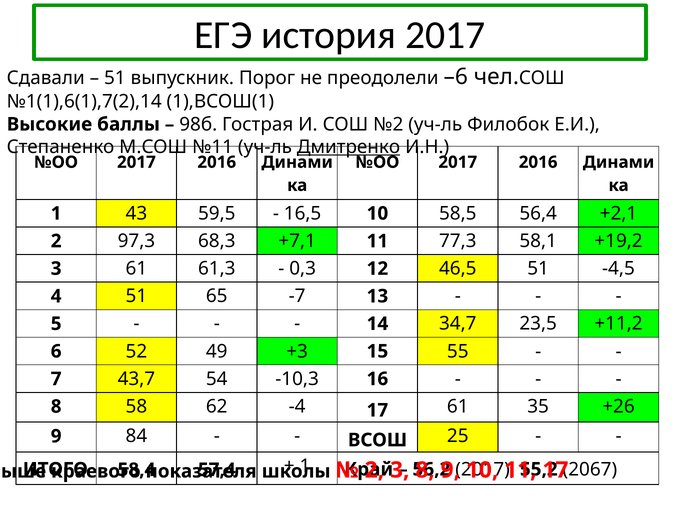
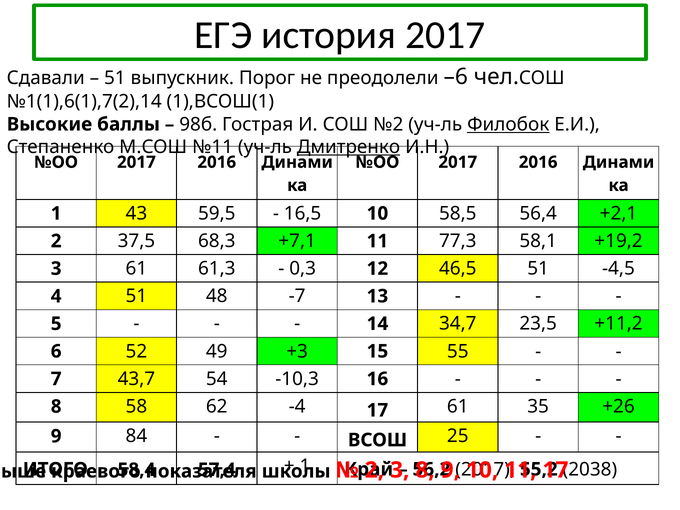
Филобок underline: none -> present (508, 124)
97,3: 97,3 -> 37,5 (136, 241)
65: 65 -> 48 (217, 296)
2067: 2067 -> 2038 (590, 469)
